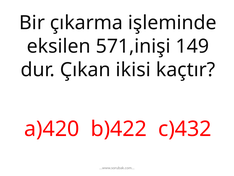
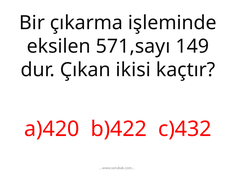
571,inişi: 571,inişi -> 571,sayı (133, 46)
